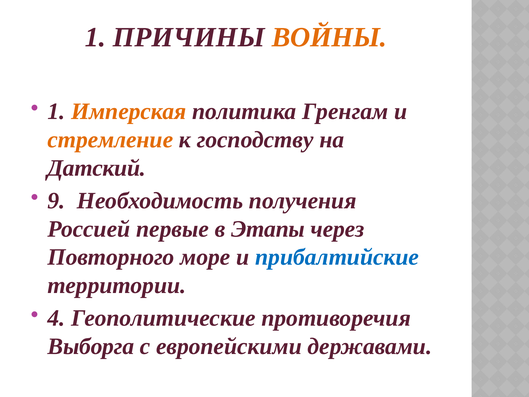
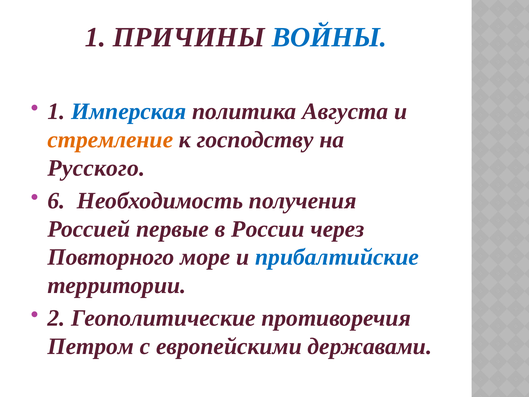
ВОЙНЫ colour: orange -> blue (329, 37)
Имперская colour: orange -> blue (129, 111)
Гренгам: Гренгам -> Августа (345, 111)
Датский: Датский -> Русского (96, 168)
9: 9 -> 6 (56, 201)
Этапы: Этапы -> России (268, 229)
4: 4 -> 2 (56, 318)
Выборга: Выборга -> Петром (91, 346)
